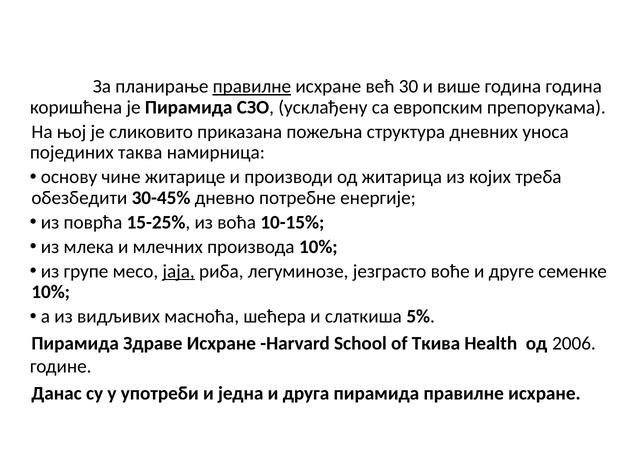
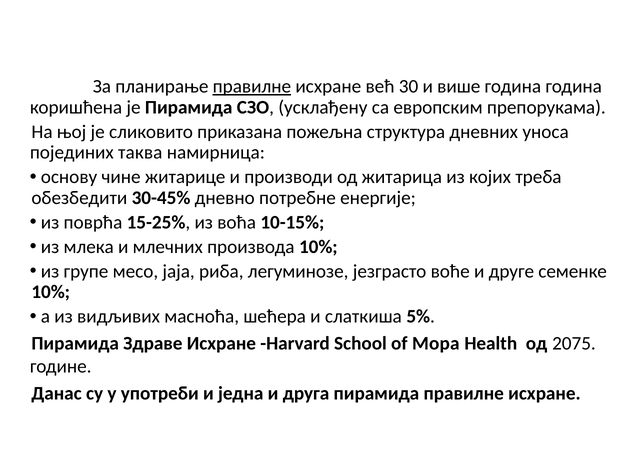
јаја underline: present -> none (179, 272)
Ткива: Ткива -> Мора (436, 344)
2006: 2006 -> 2075 (574, 344)
